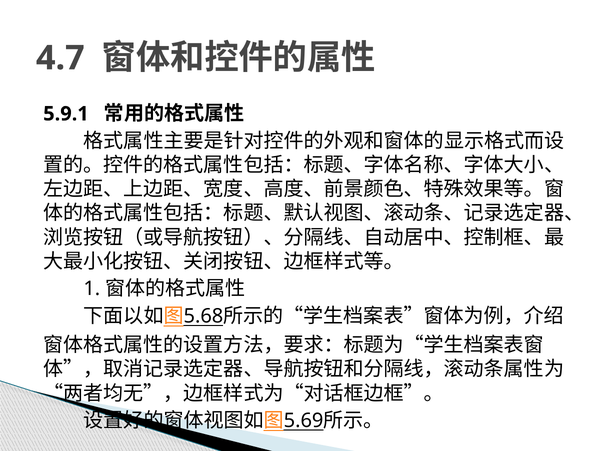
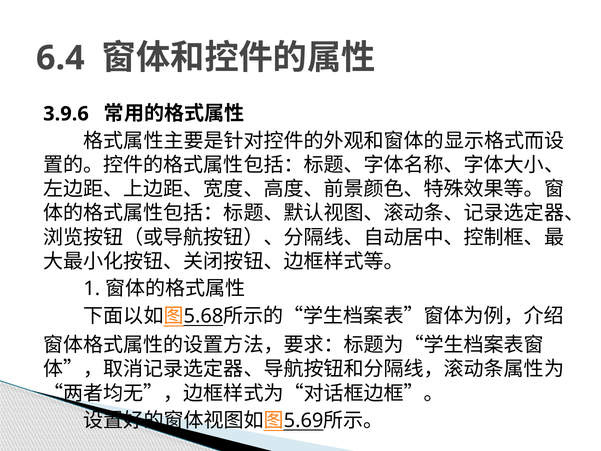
4.7: 4.7 -> 6.4 (60, 58)
5.9.1: 5.9.1 -> 3.9.6 (66, 114)
